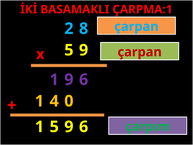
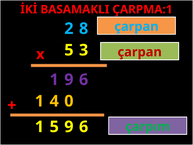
5 9: 9 -> 3 (84, 50)
